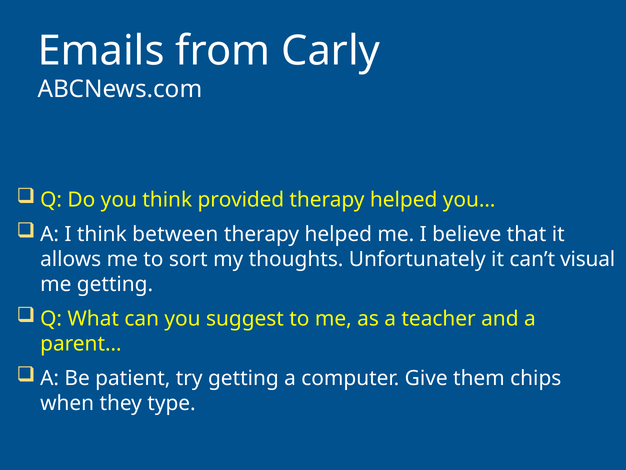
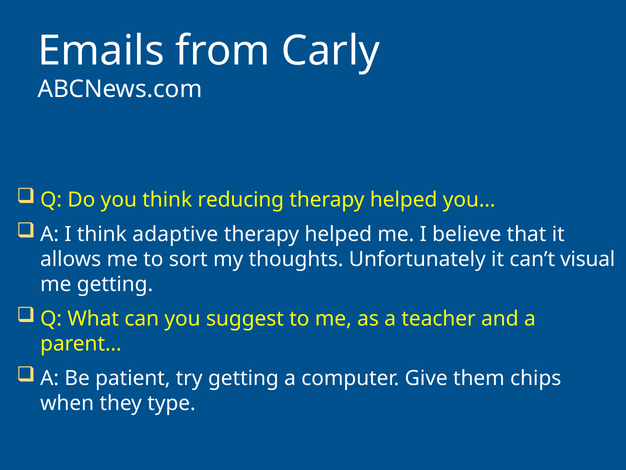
provided: provided -> reducing (241, 200)
between: between -> adaptive (175, 234)
